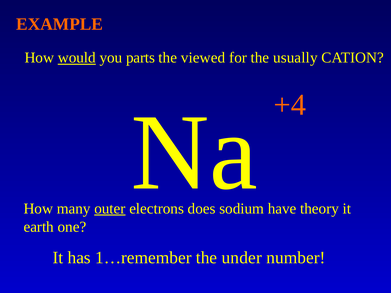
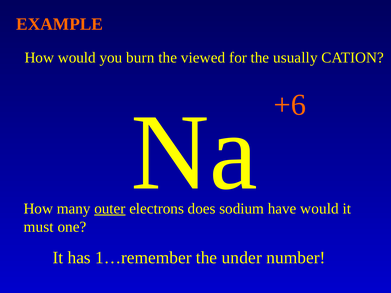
would underline: present -> none (77, 58)
parts: parts -> burn (140, 58)
+4: +4 -> +6 (290, 105)
have theory: theory -> would (319, 209)
earth: earth -> must (39, 227)
